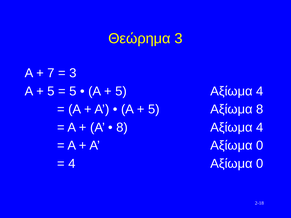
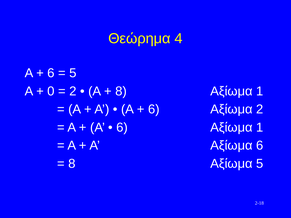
Θεώρημα 3: 3 -> 4 (179, 39)
7: 7 -> 6 (51, 73)
3: 3 -> 5 (73, 73)
5: 5 -> 0 (51, 91)
5: 5 -> 2 (73, 91)
5: 5 -> 8 (121, 91)
4: 4 -> 1 (260, 91)
5: 5 -> 6 (154, 109)
Αξίωμα 8: 8 -> 2 (260, 109)
8: 8 -> 6 (122, 128)
4: 4 -> 1 (260, 128)
Α Αξίωμα 0: 0 -> 6 (260, 146)
4: 4 -> 8 (72, 164)
0: 0 -> 5 (260, 164)
